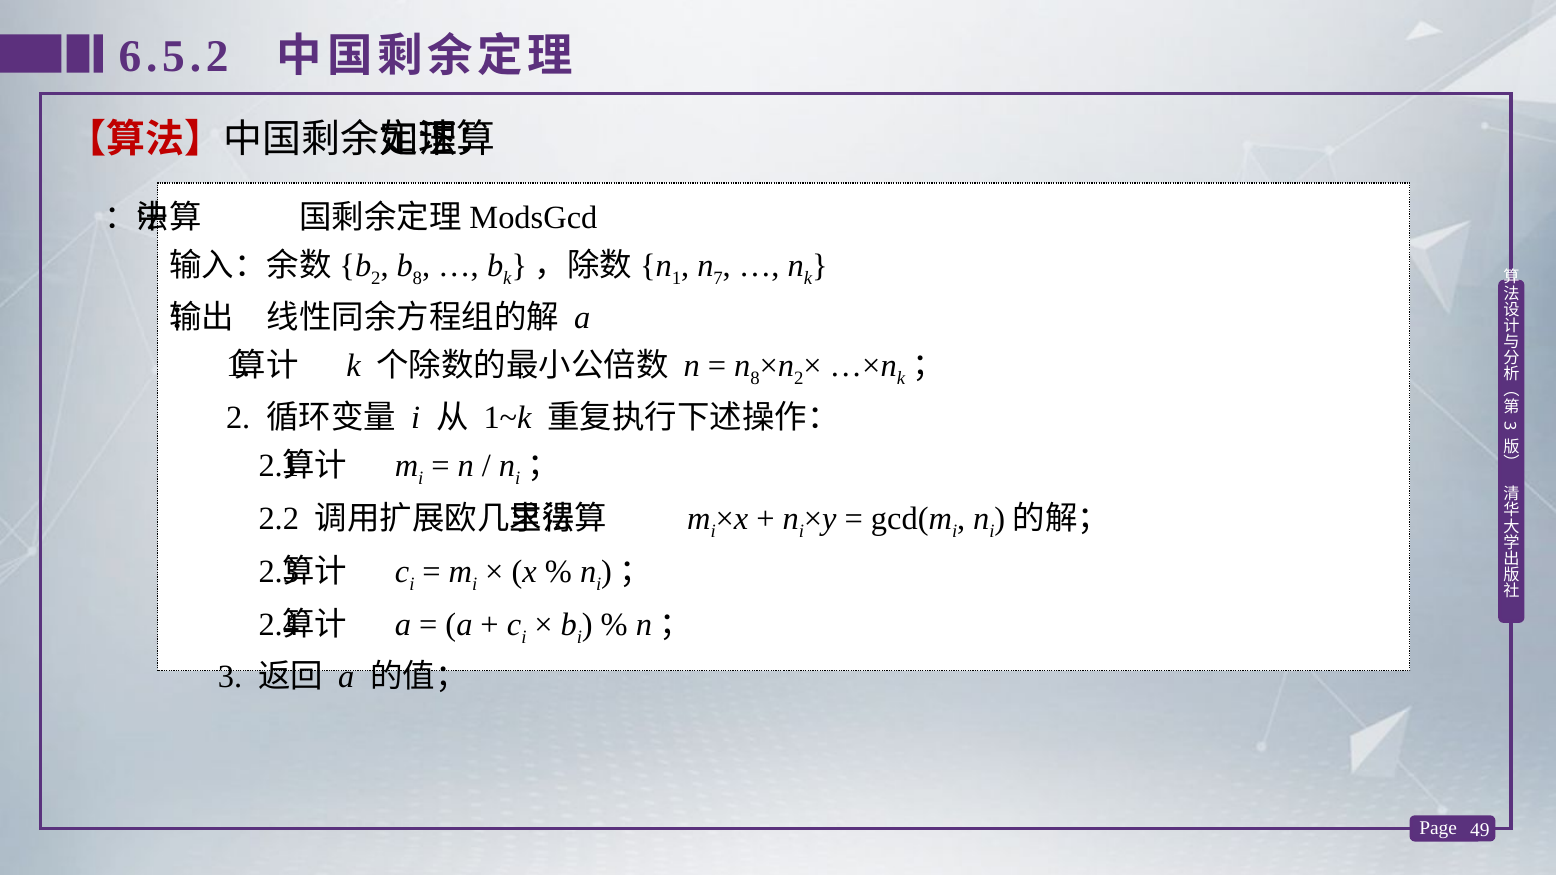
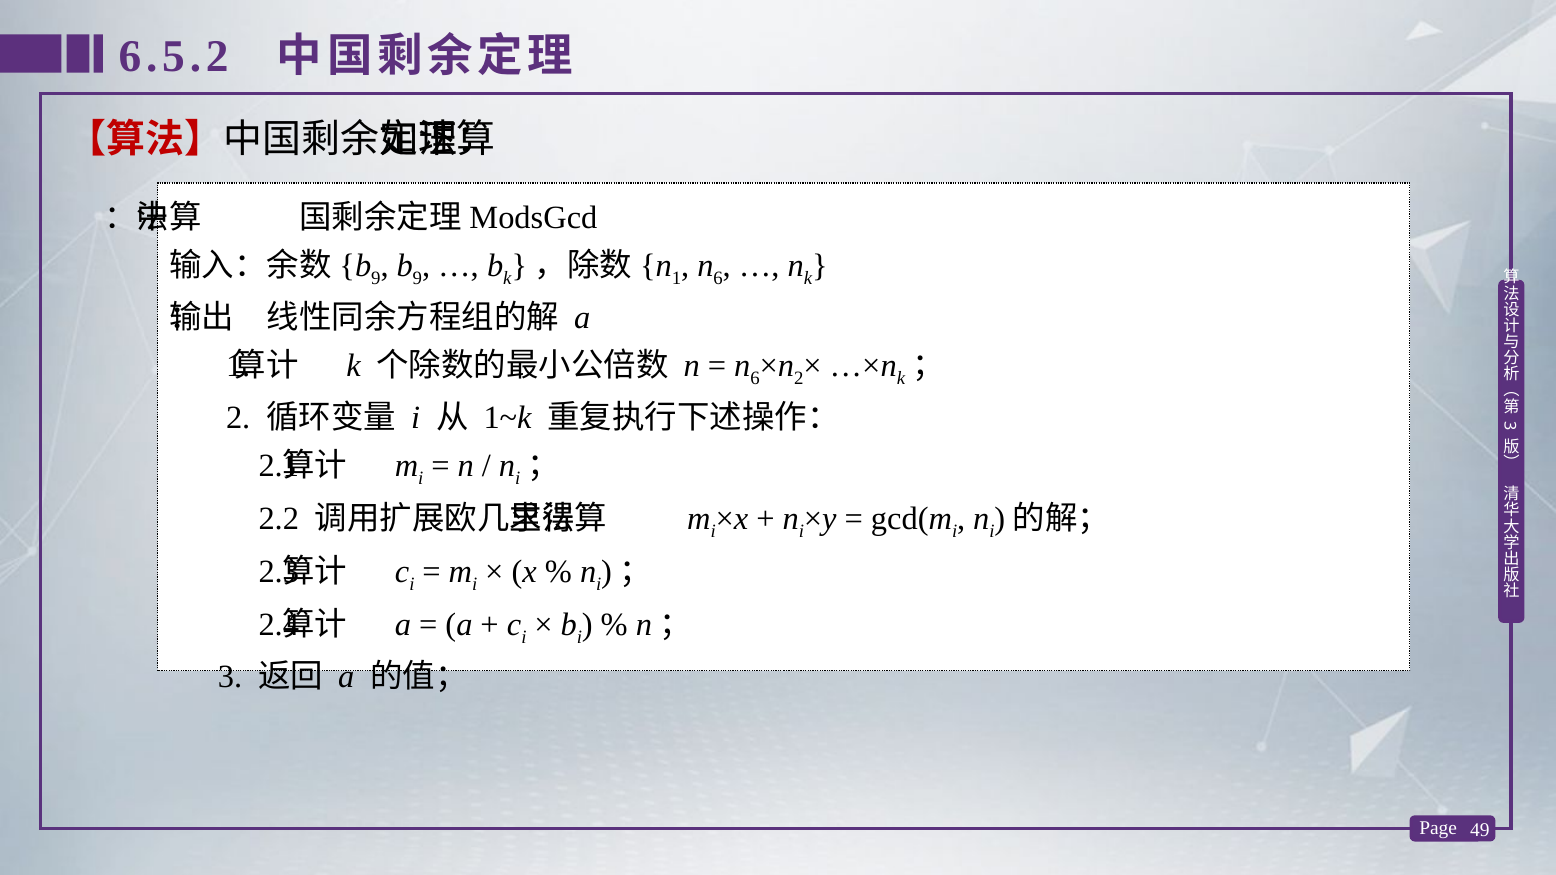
2: 2 -> 9 (376, 279)
8: 8 -> 9 (417, 279)
7: 7 -> 6 (718, 279)
8: 8 -> 6 (755, 378)
